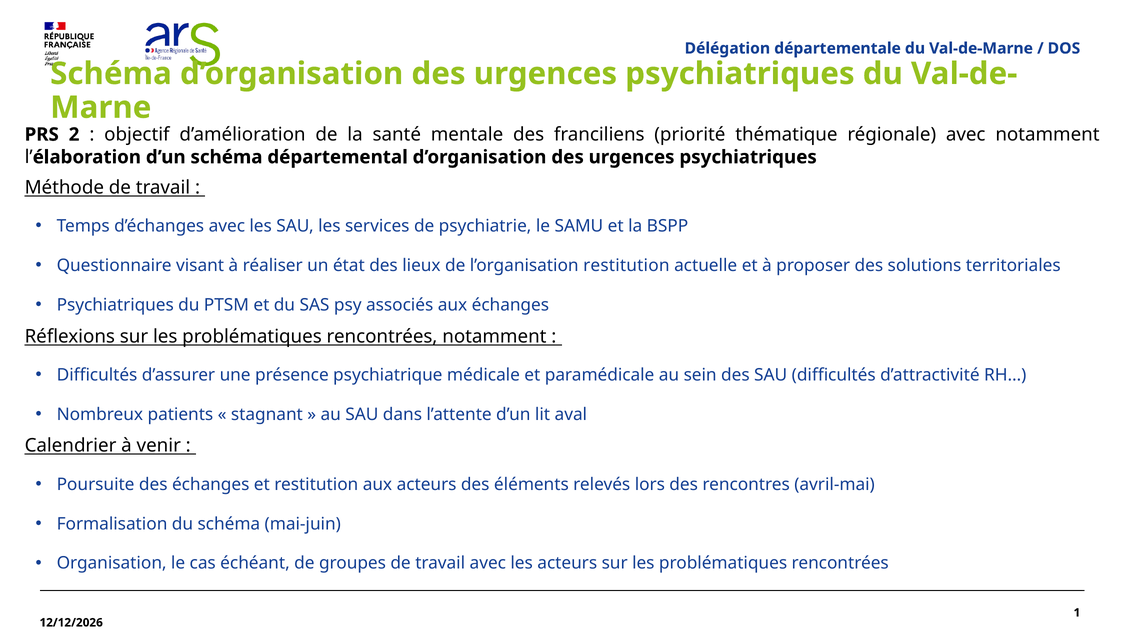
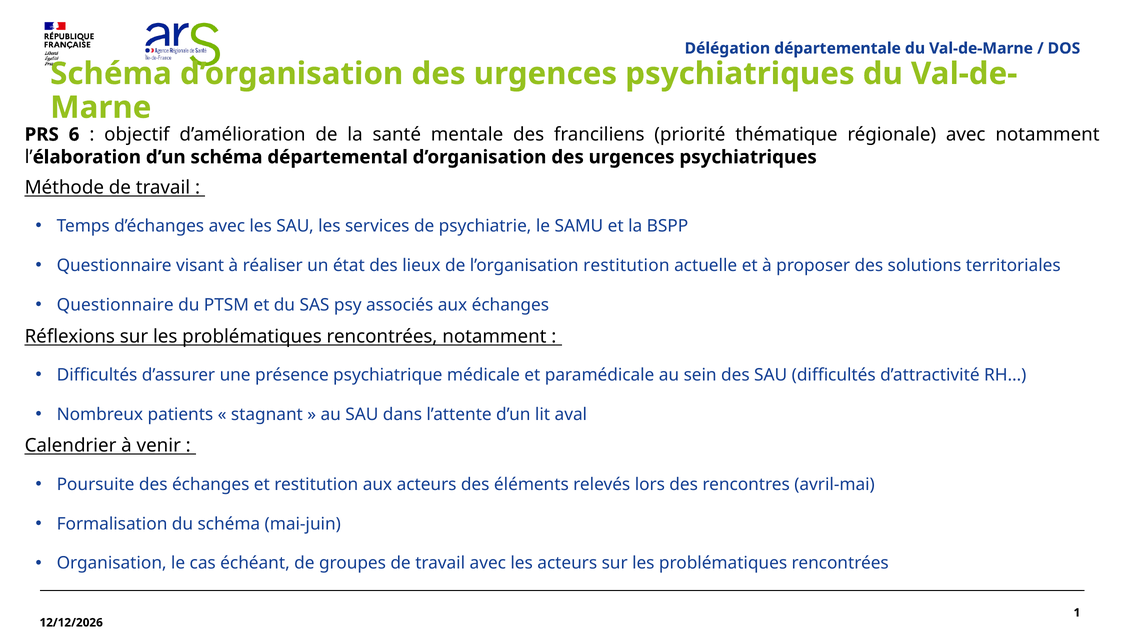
2: 2 -> 6 (74, 135)
Psychiatriques: Psychiatriques -> Questionnaire (115, 305)
